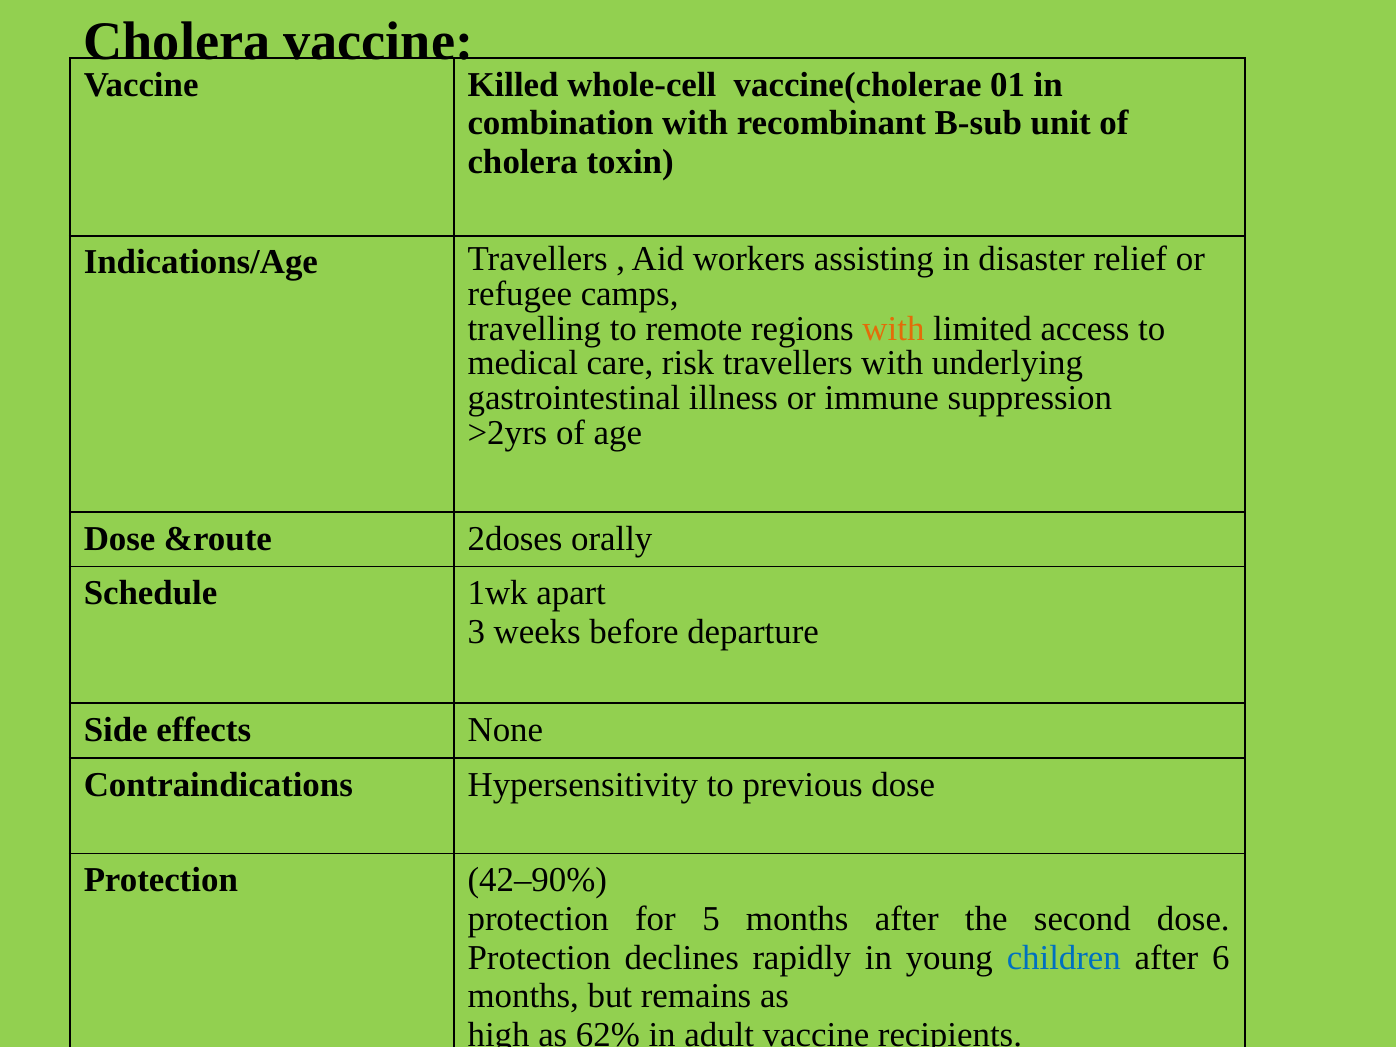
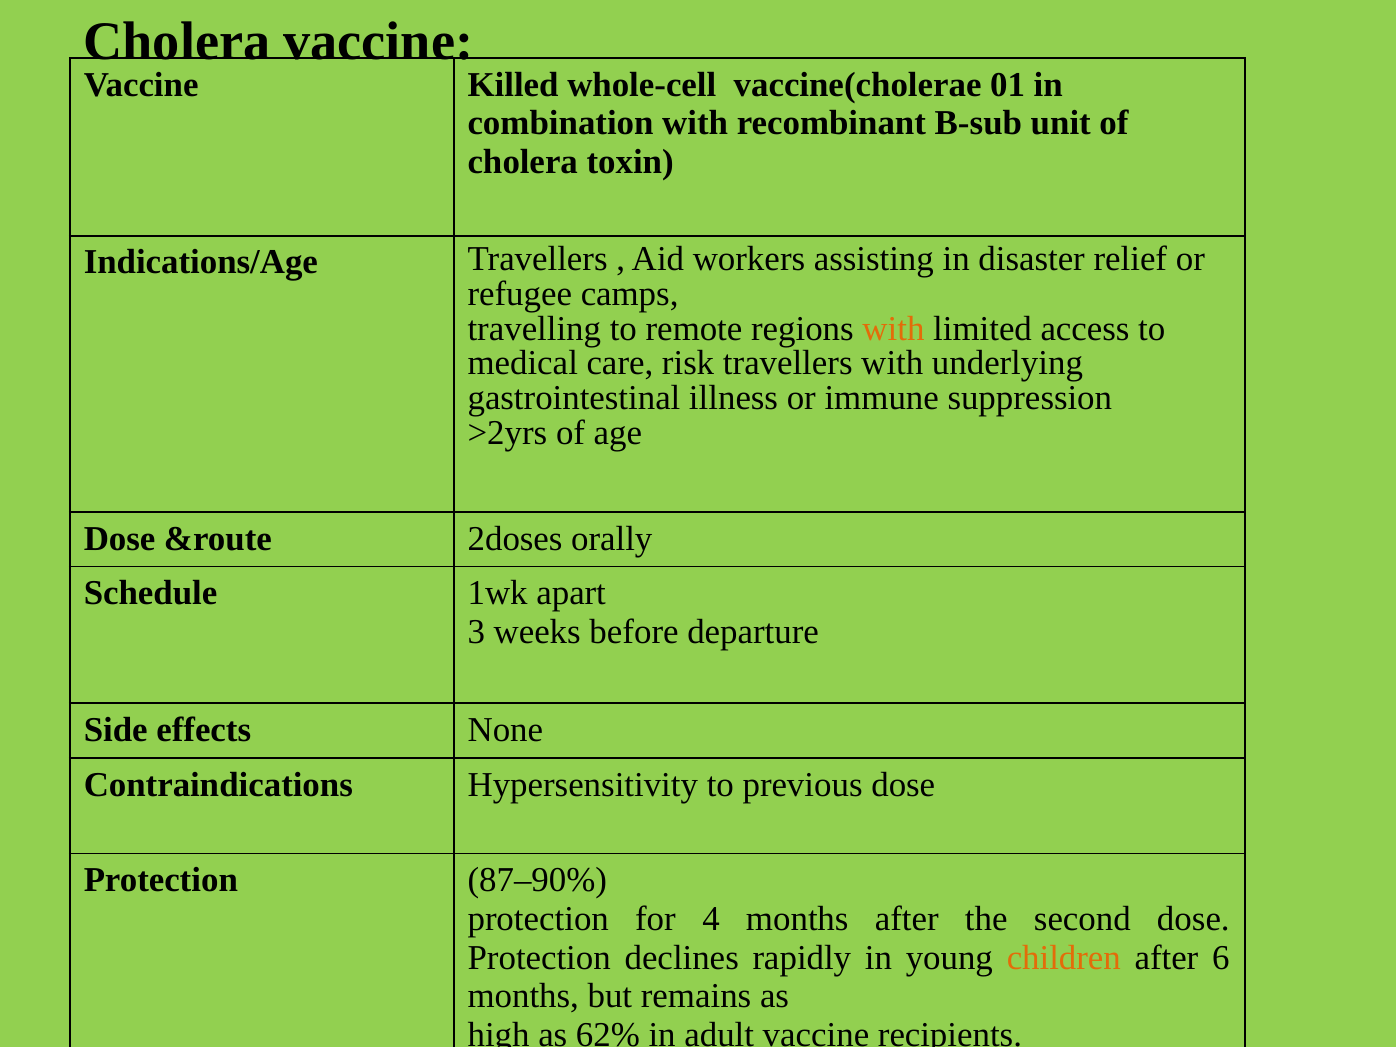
42–90%: 42–90% -> 87–90% (537, 880)
5: 5 -> 4 (711, 919)
children colour: blue -> orange (1064, 957)
